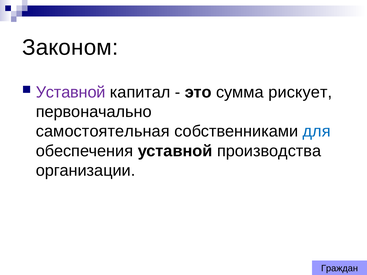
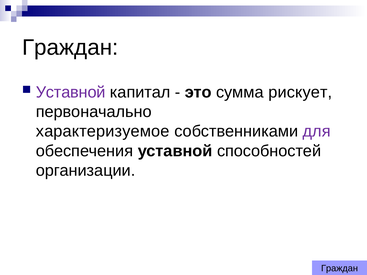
Законом: Законом -> Граждан (70, 47)
самостоятельная: самостоятельная -> характеризуемое (103, 131)
для colour: blue -> purple (317, 131)
производства: производства -> способностей (269, 151)
